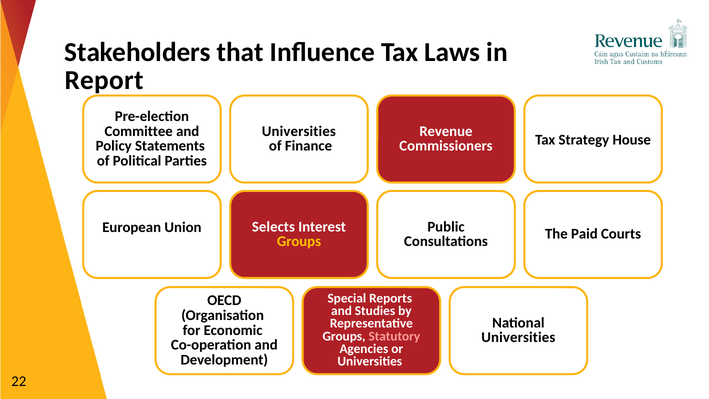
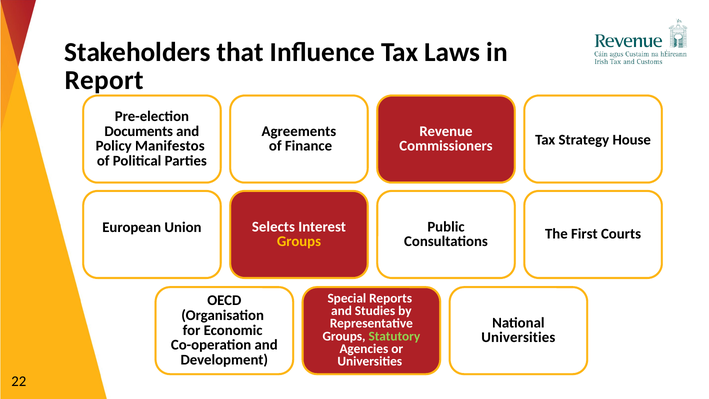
Committee: Committee -> Documents (139, 131)
Universities: Universities -> Agreements (299, 131)
Statements: Statements -> Manifestos (170, 146)
Paid: Paid -> First (584, 234)
Statutory colour: pink -> light green (394, 336)
